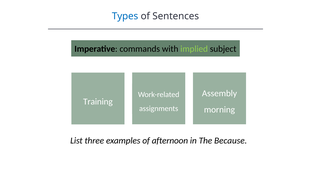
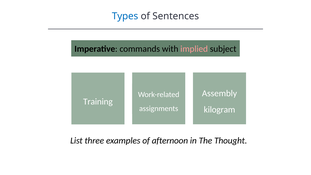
implied colour: light green -> pink (194, 49)
morning: morning -> kilogram (220, 110)
Because: Because -> Thought (231, 141)
